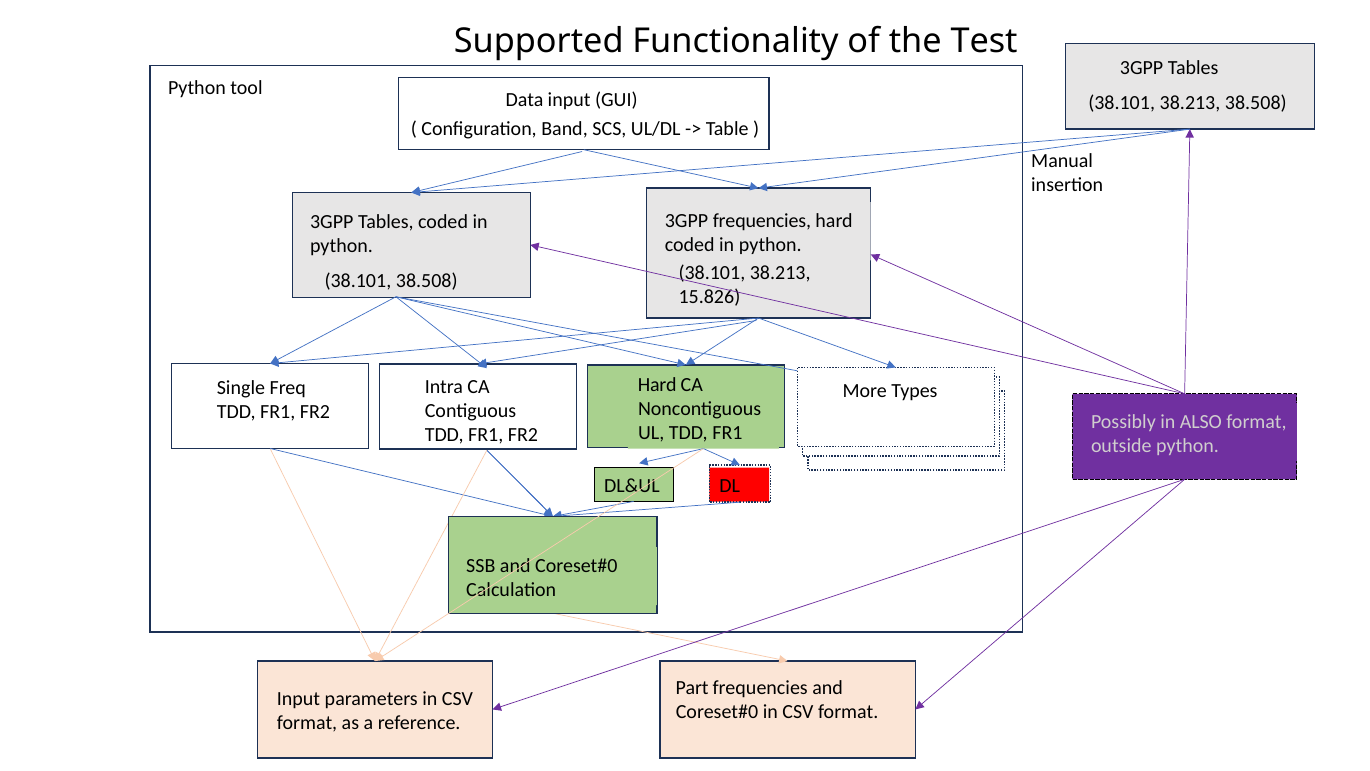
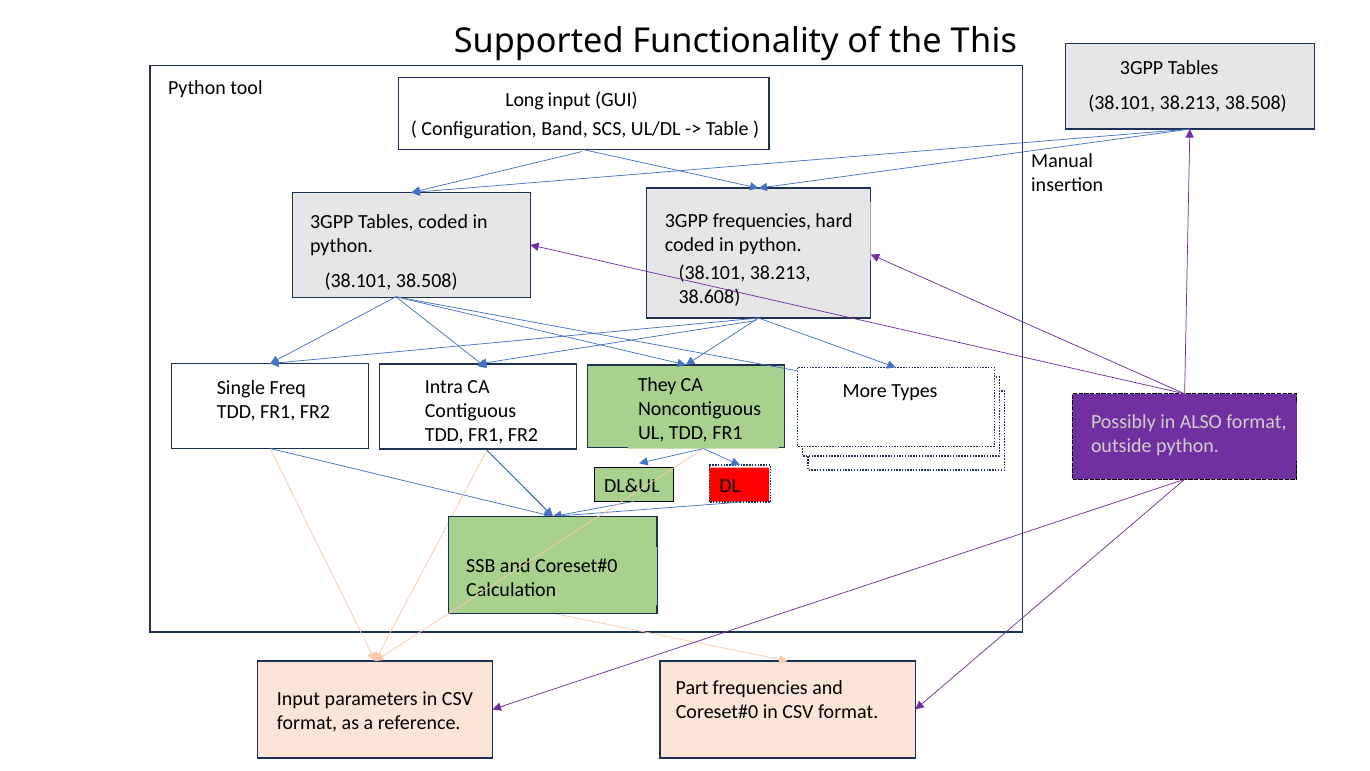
Test: Test -> This (984, 41)
Data: Data -> Long (525, 100)
15.826: 15.826 -> 38.608 (709, 297)
Hard: Hard -> They (657, 385)
